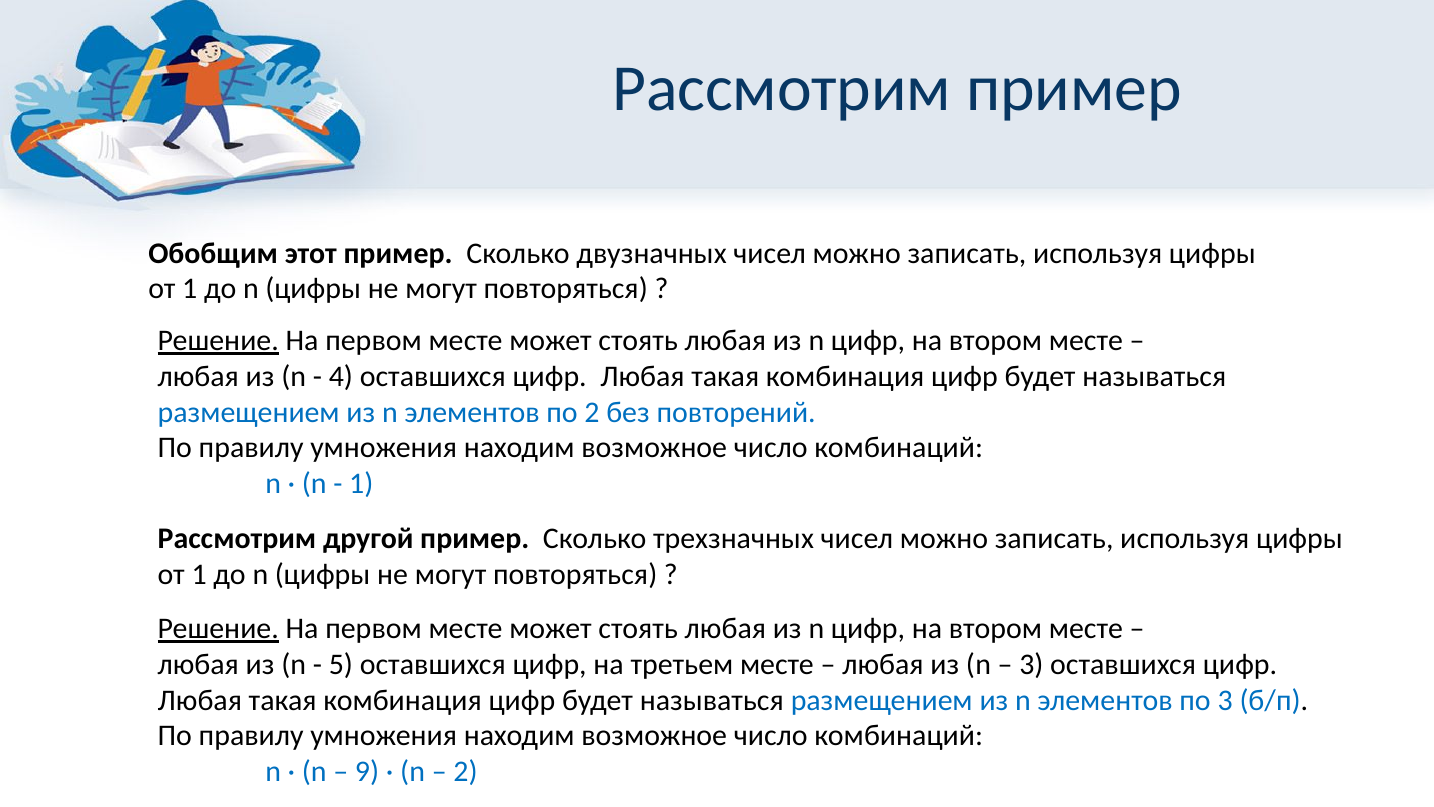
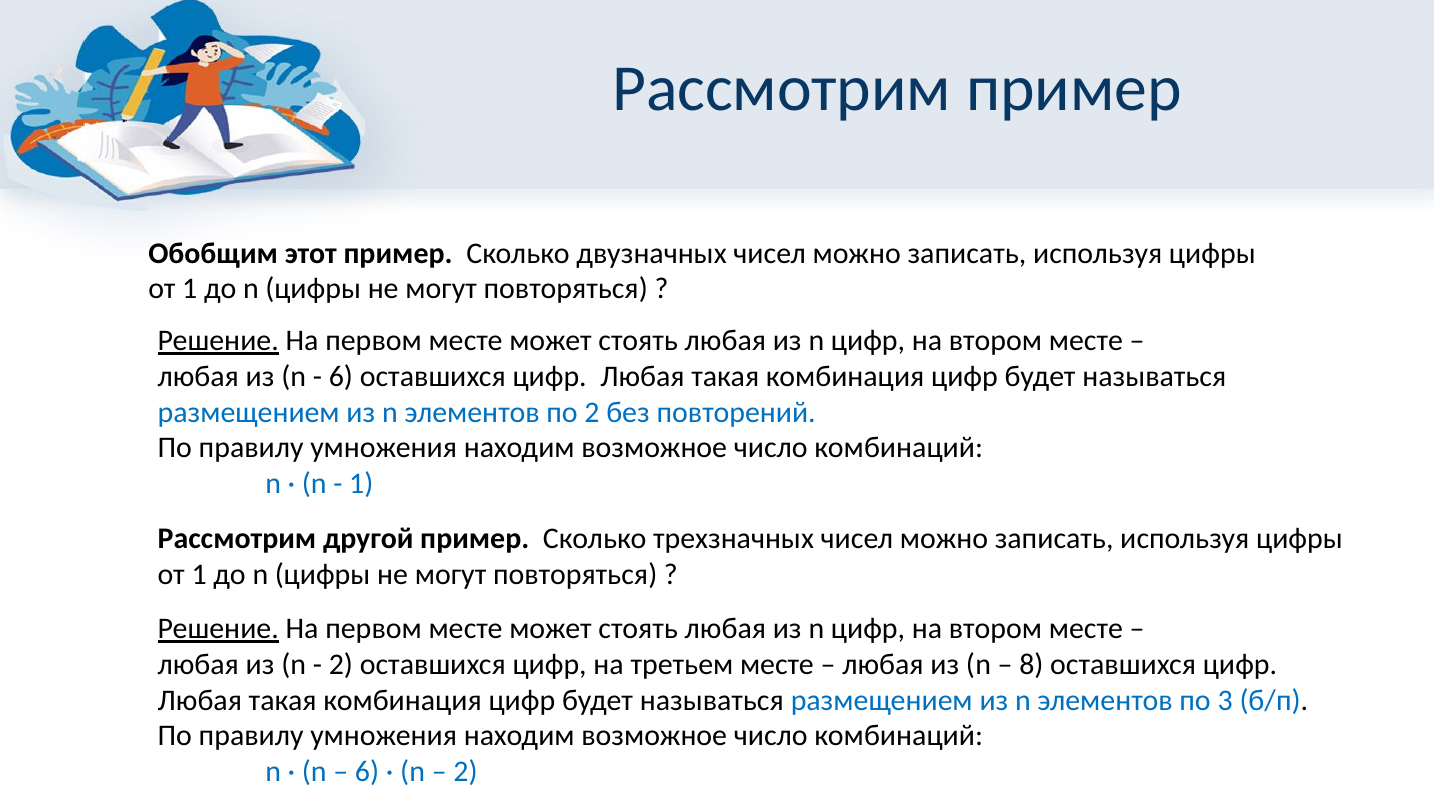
4: 4 -> 6 (341, 376)
5: 5 -> 2 (341, 664)
3: 3 -> 8 (1031, 664)
9: 9 -> 6 (367, 772)
